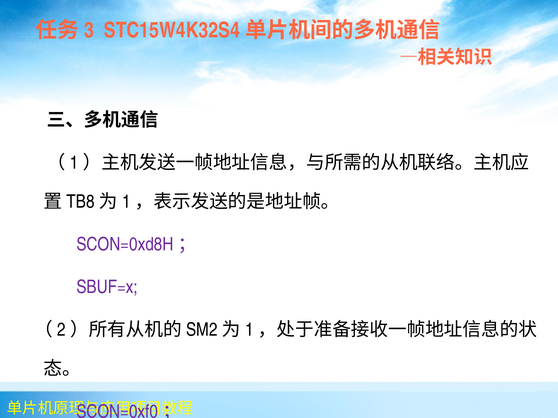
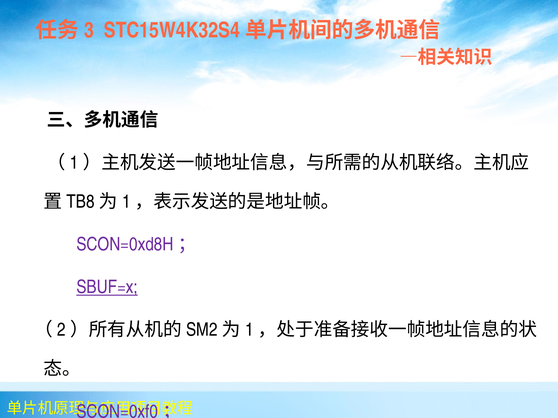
SBUF=x underline: none -> present (107, 287)
